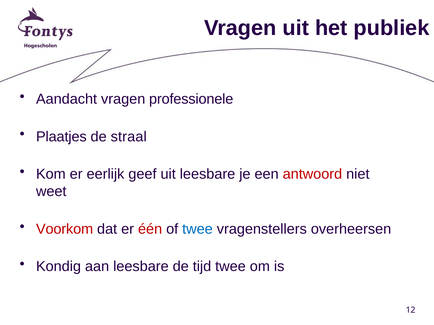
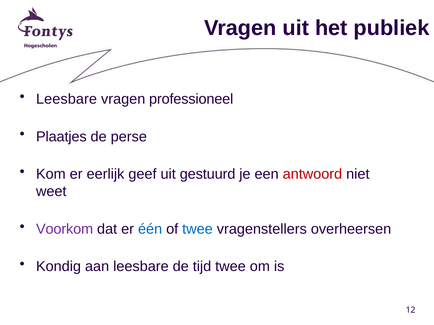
Aandacht: Aandacht -> Leesbare (66, 99)
professionele: professionele -> professioneel (191, 99)
straal: straal -> perse (129, 137)
uit leesbare: leesbare -> gestuurd (208, 174)
Voorkom colour: red -> purple (65, 229)
één colour: red -> blue (150, 229)
